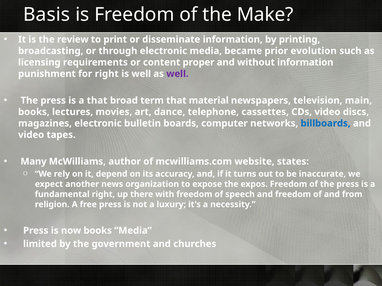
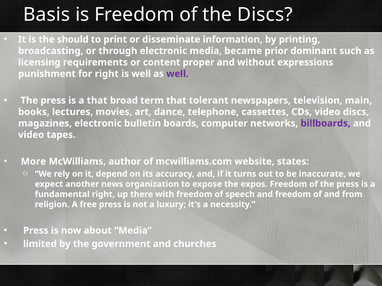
the Make: Make -> Discs (265, 15)
review: review -> should (73, 40)
evolution: evolution -> dominant (314, 51)
without information: information -> expressions (305, 62)
material: material -> tolerant (209, 101)
billboards colour: blue -> purple (326, 124)
Many: Many -> More (33, 162)
now books: books -> about (98, 231)
